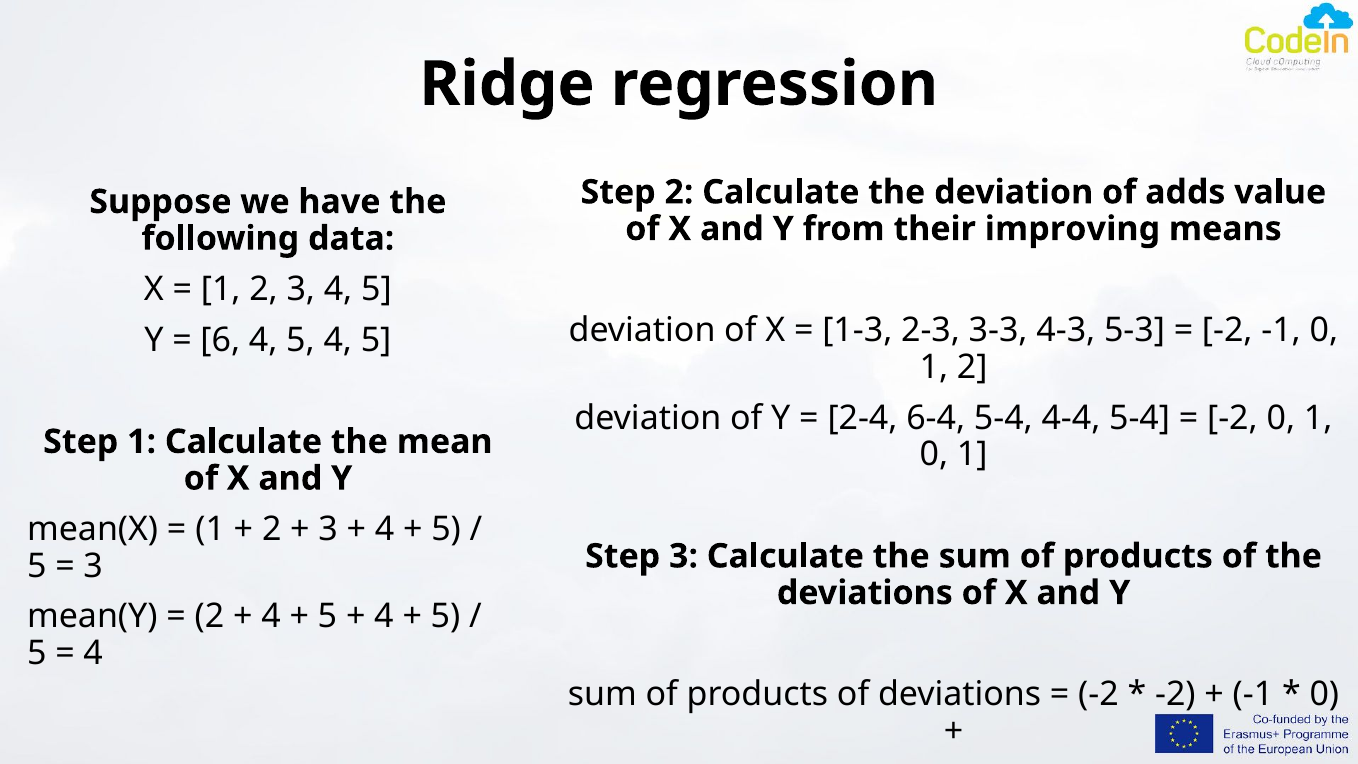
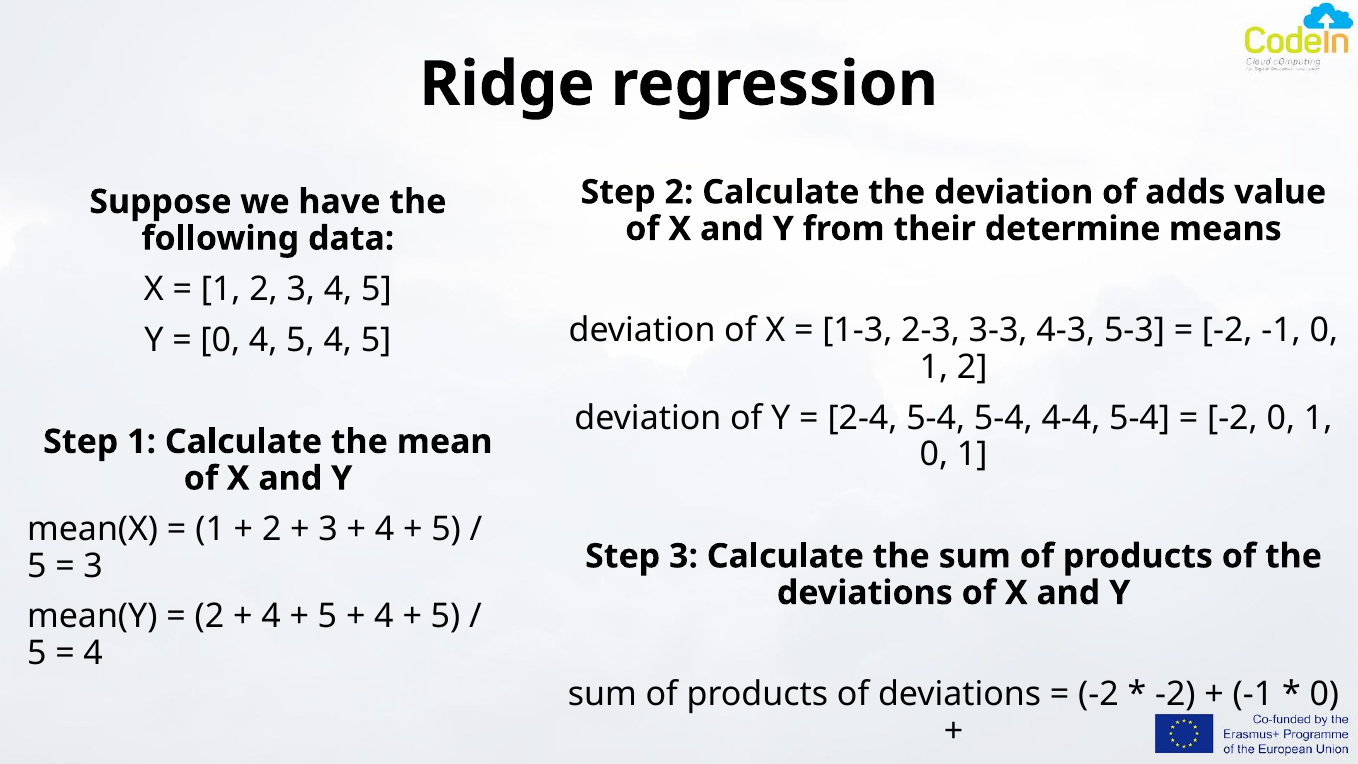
improving: improving -> determine (1073, 229)
6: 6 -> 0 (220, 340)
2-4 6-4: 6-4 -> 5-4 (936, 418)
